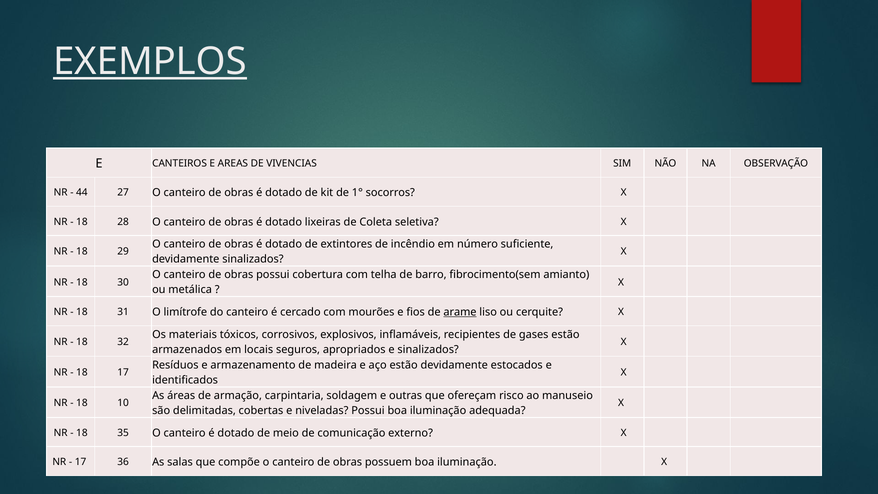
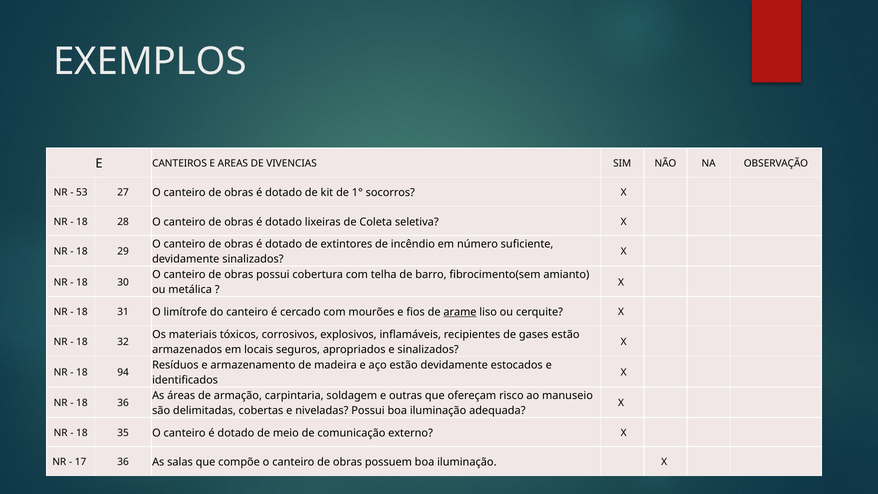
EXEMPLOS underline: present -> none (150, 62)
44: 44 -> 53 (82, 193)
18 17: 17 -> 94 (123, 372)
18 10: 10 -> 36 (123, 403)
